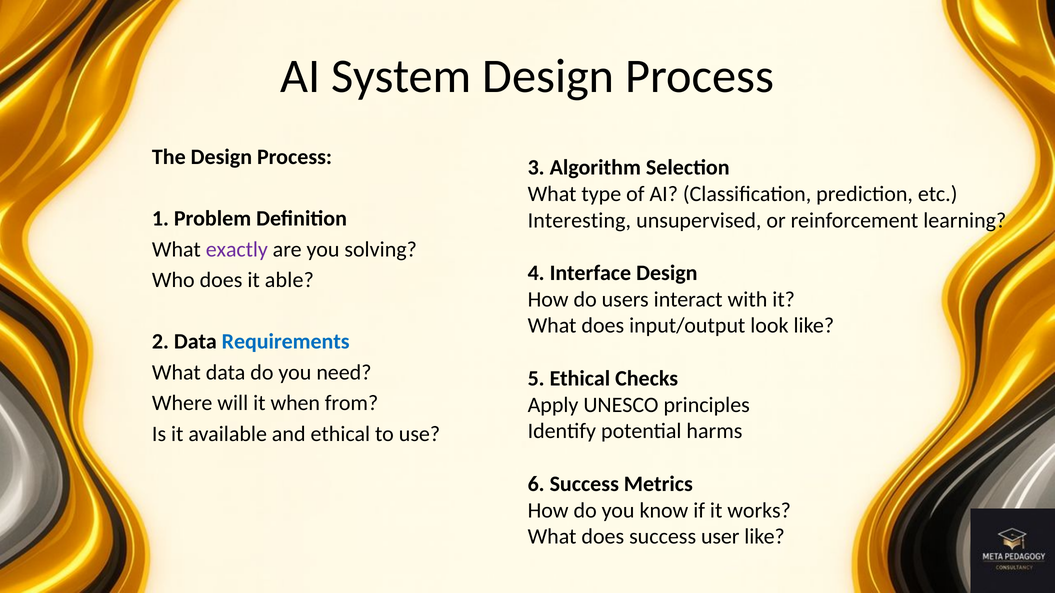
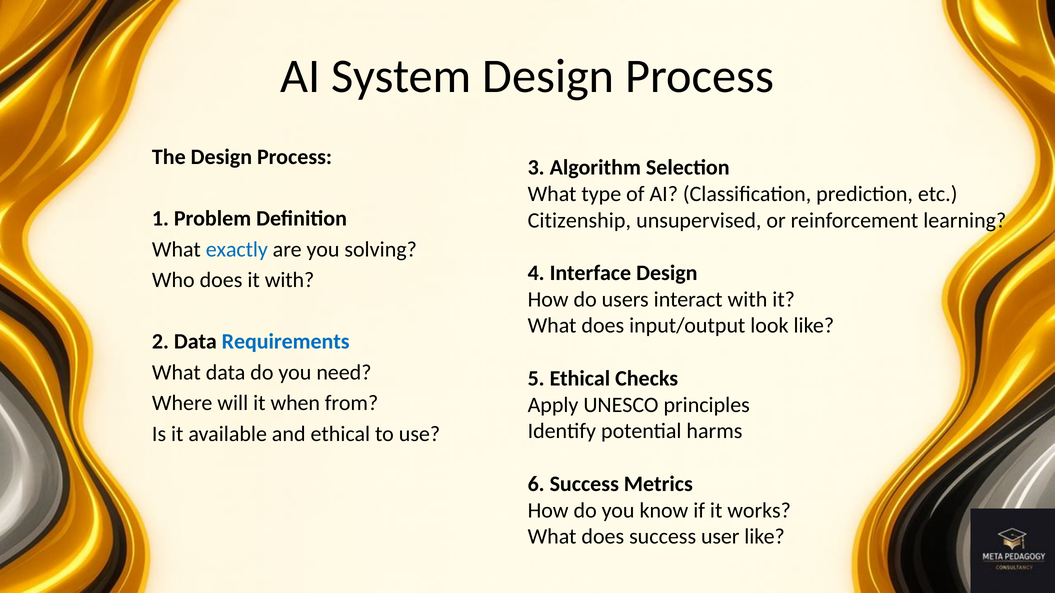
Interesting: Interesting -> Citizenship (579, 220)
exactly colour: purple -> blue (237, 249)
it able: able -> with (290, 280)
